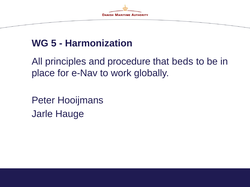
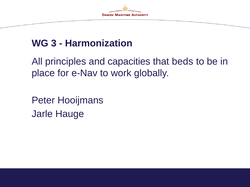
5: 5 -> 3 (54, 43)
procedure: procedure -> capacities (129, 62)
